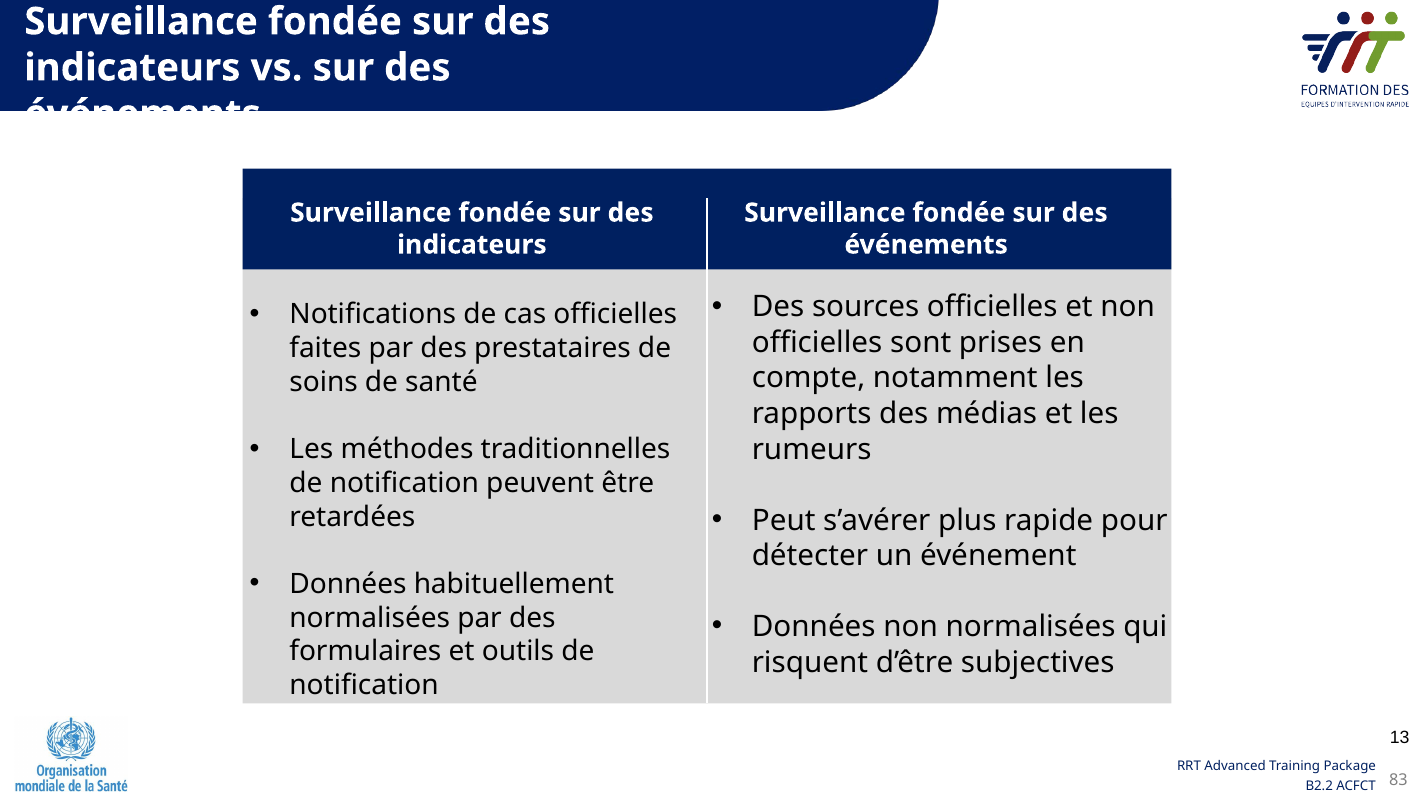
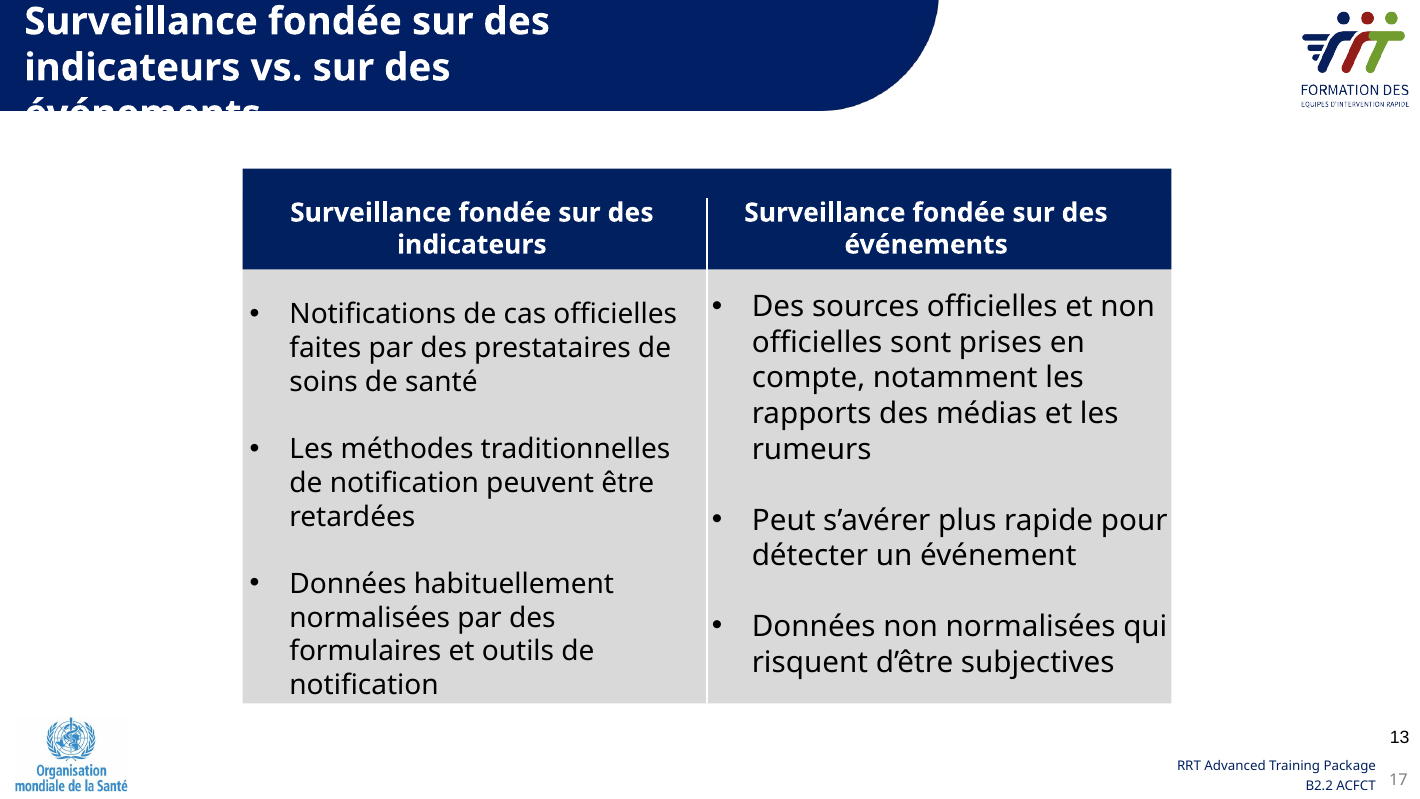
83: 83 -> 17 (1398, 780)
